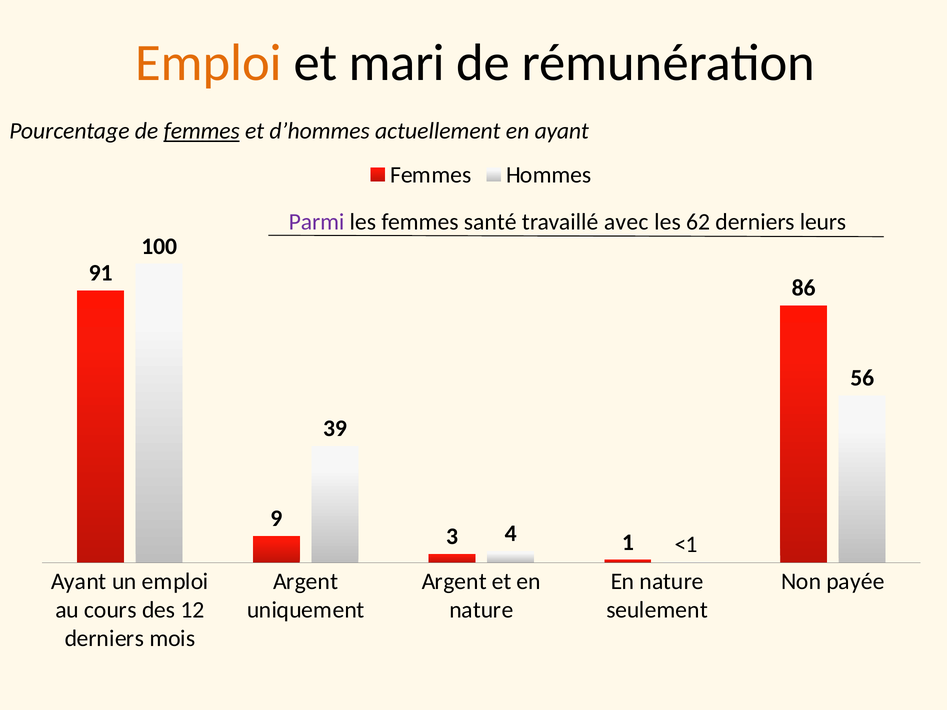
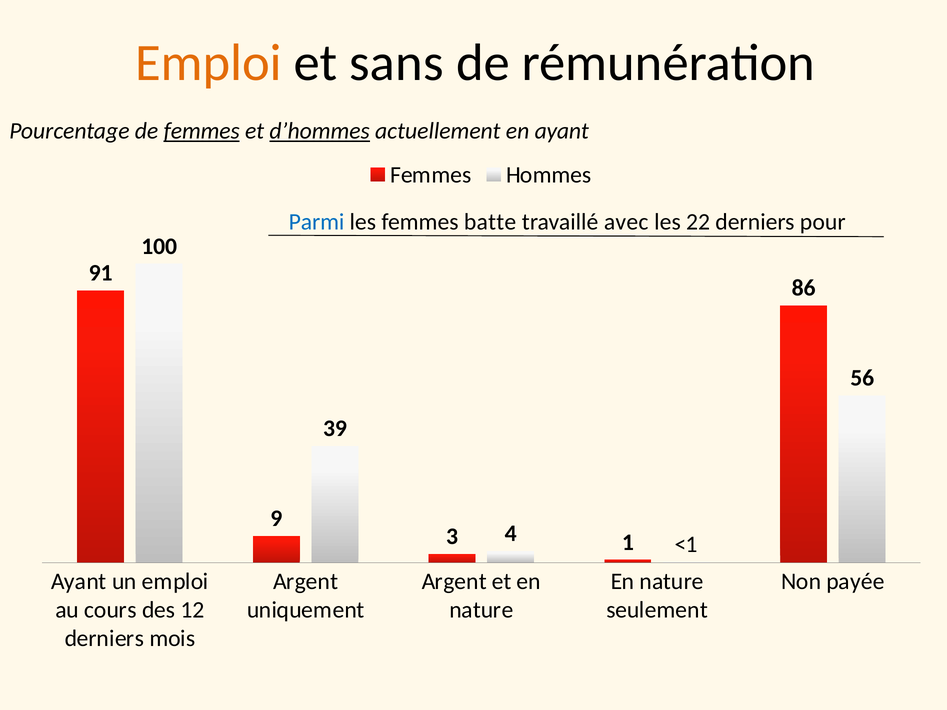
mari: mari -> sans (397, 63)
d’hommes underline: none -> present (320, 131)
Parmi colour: purple -> blue (317, 222)
santé: santé -> batte (490, 222)
62: 62 -> 22 (698, 222)
leurs: leurs -> pour (823, 222)
